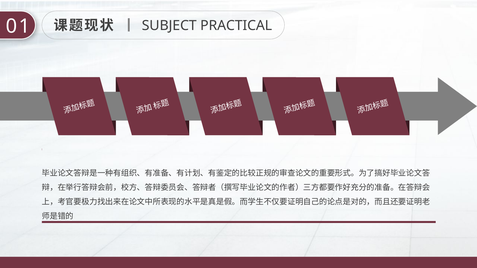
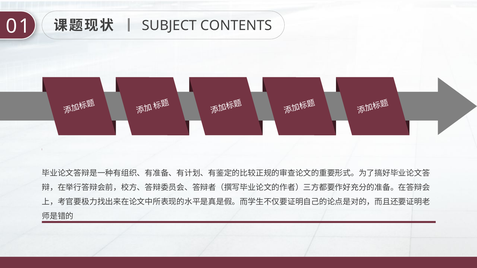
PRACTICAL: PRACTICAL -> CONTENTS (236, 26)
